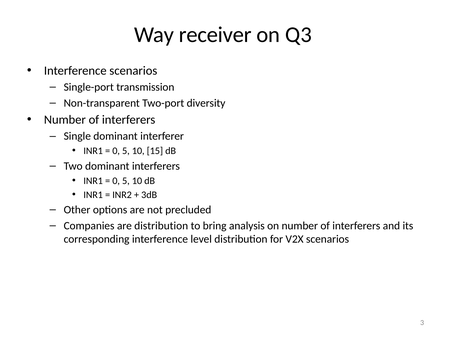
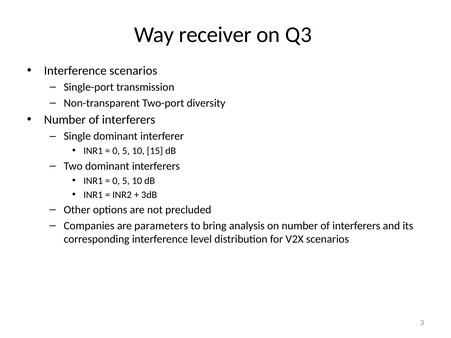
are distribution: distribution -> parameters (161, 226)
